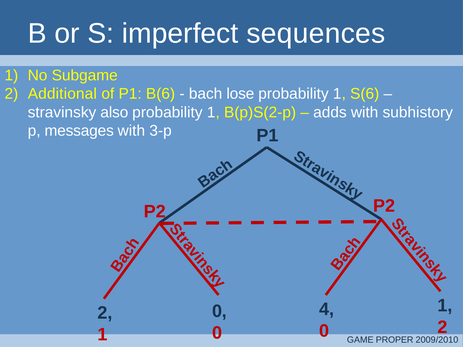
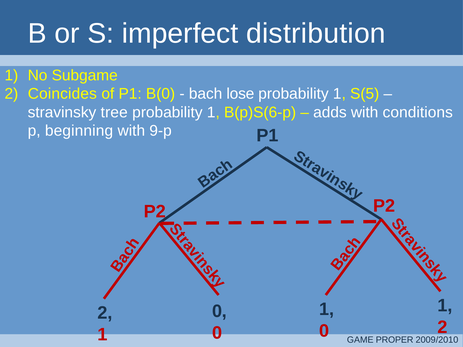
sequences: sequences -> distribution (316, 33)
Additional: Additional -> Coincides (62, 94)
B(6: B(6 -> B(0 (161, 94)
S(6: S(6 -> S(5 (365, 94)
also: also -> tree (114, 112)
B(p)S(2-p: B(p)S(2-p -> B(p)S(6-p (260, 112)
subhistory: subhistory -> conditions (418, 112)
messages: messages -> beginning (79, 131)
3-p: 3-p -> 9-p (161, 131)
4: 4 -> 1 (327, 310)
